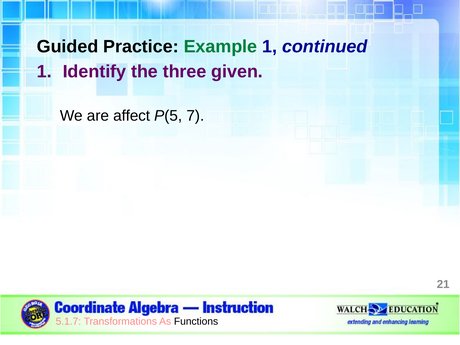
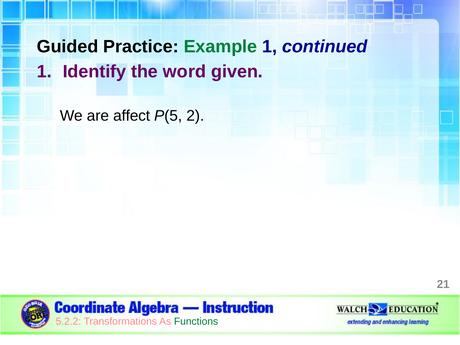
three: three -> word (185, 72)
7: 7 -> 2 (195, 116)
5.1.7: 5.1.7 -> 5.2.2 (68, 322)
Functions colour: black -> green (196, 322)
